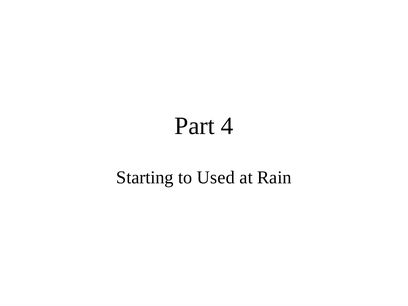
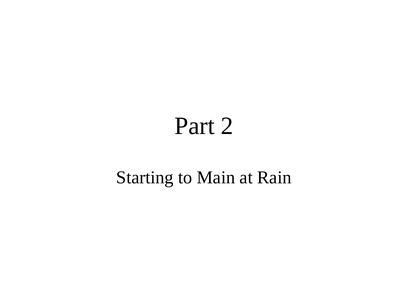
4: 4 -> 2 (227, 126)
Used: Used -> Main (216, 177)
